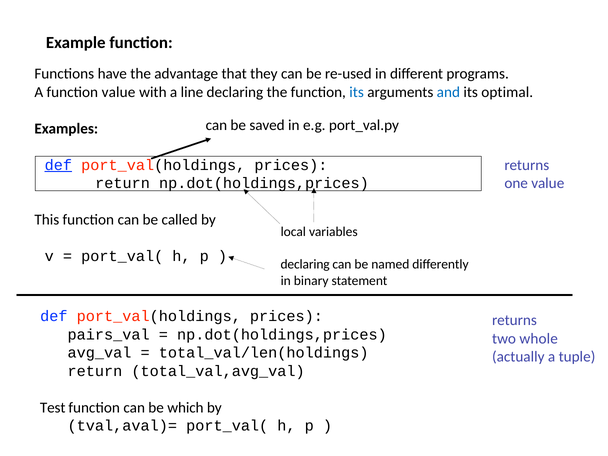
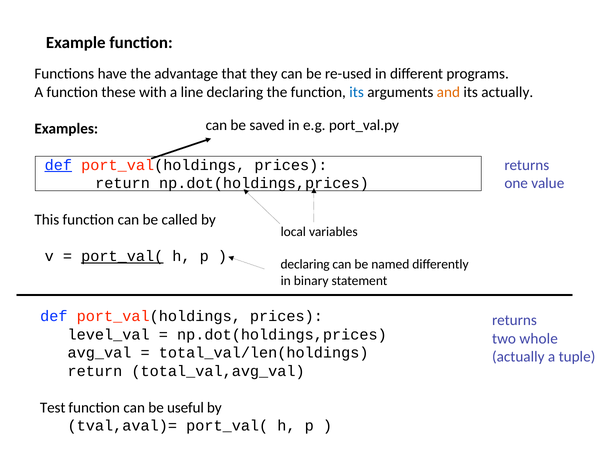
function value: value -> these (119, 92)
and colour: blue -> orange (448, 92)
its optimal: optimal -> actually (507, 92)
port_val( underline: none -> present (122, 256)
pairs_val: pairs_val -> level_val (109, 335)
which: which -> useful (185, 407)
